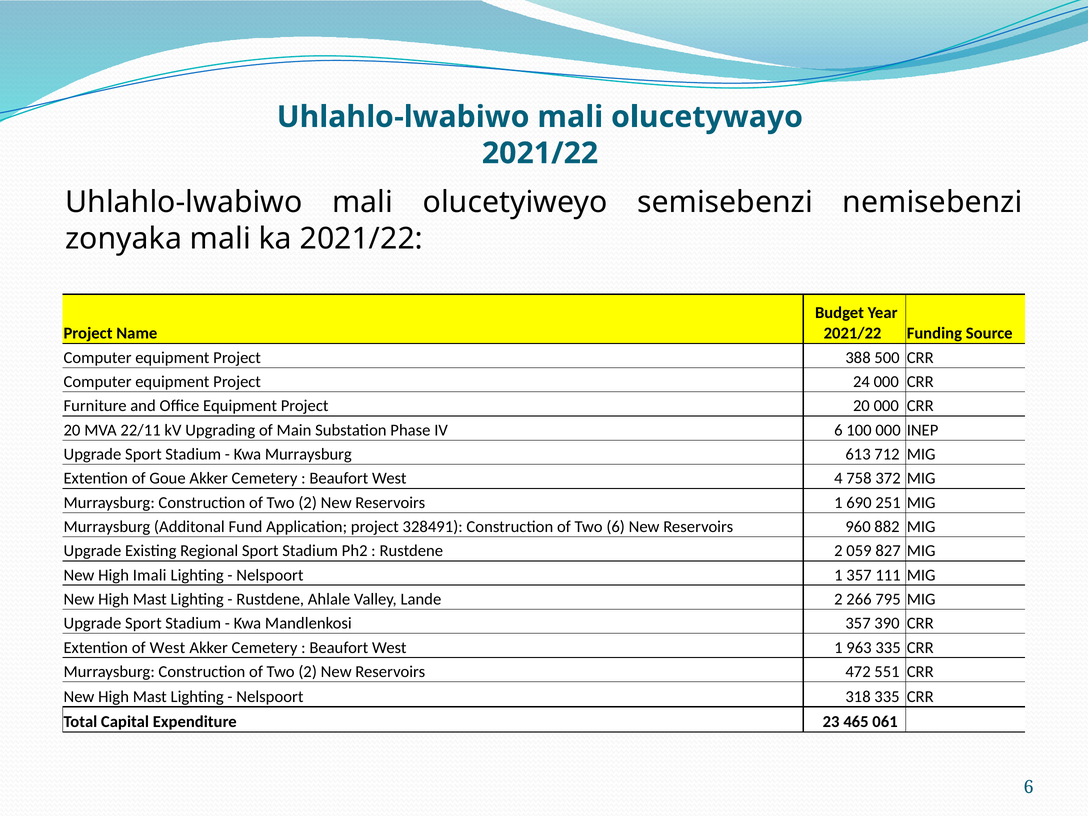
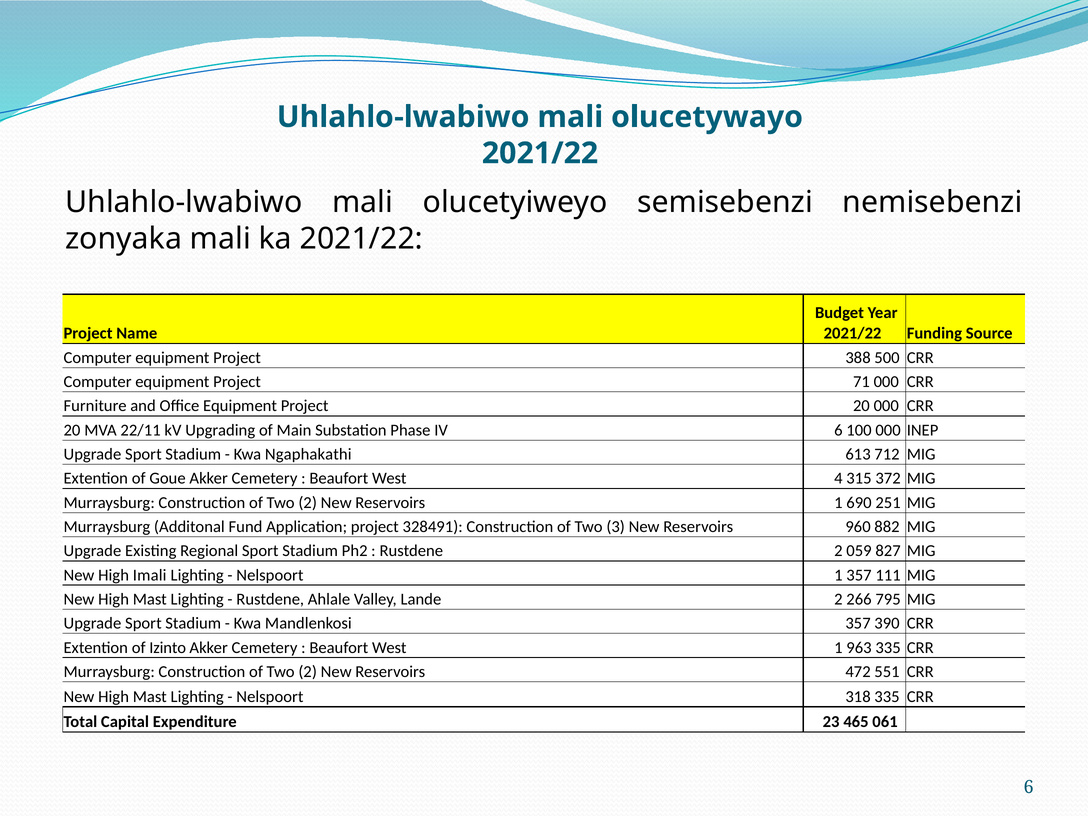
24: 24 -> 71 (861, 382)
Kwa Murraysburg: Murraysburg -> Ngaphakathi (308, 454)
758: 758 -> 315 (859, 478)
Two 6: 6 -> 3 (616, 527)
of West: West -> Izinto (168, 648)
